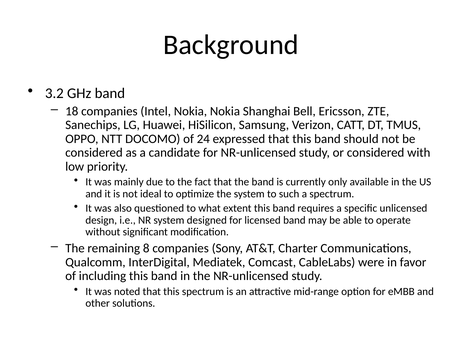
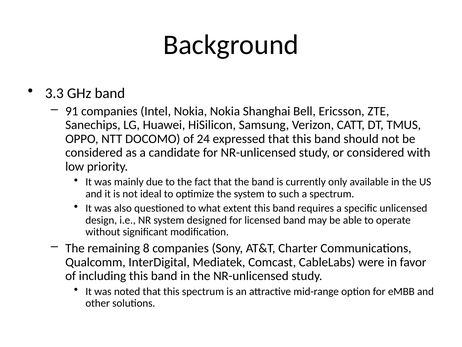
3.2: 3.2 -> 3.3 (54, 93)
18: 18 -> 91 (72, 111)
